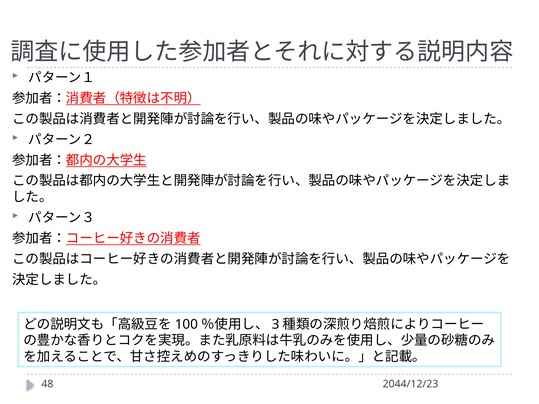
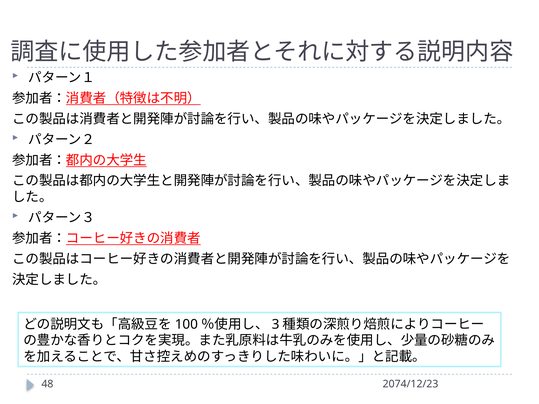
2044/12/23: 2044/12/23 -> 2074/12/23 (411, 384)
